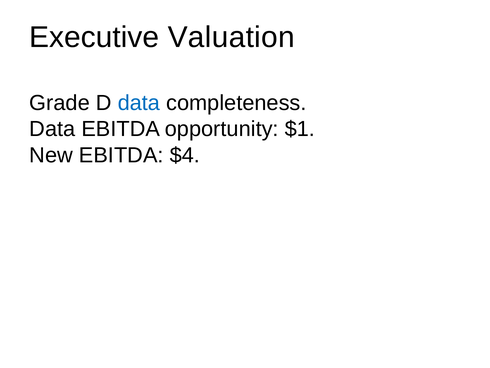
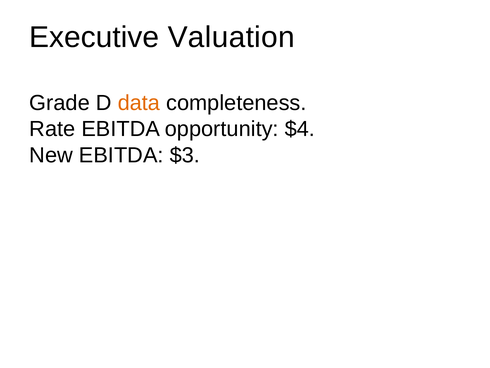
data colour: blue -> orange (139, 103)
Data: Data -> Rate (52, 129)
$1: $1 -> $4 (300, 129)
$4: $4 -> $3 (185, 155)
